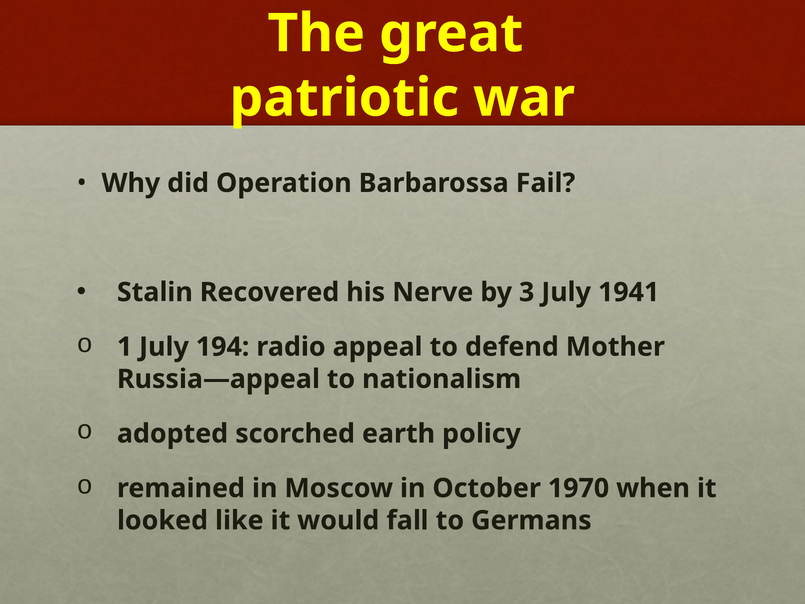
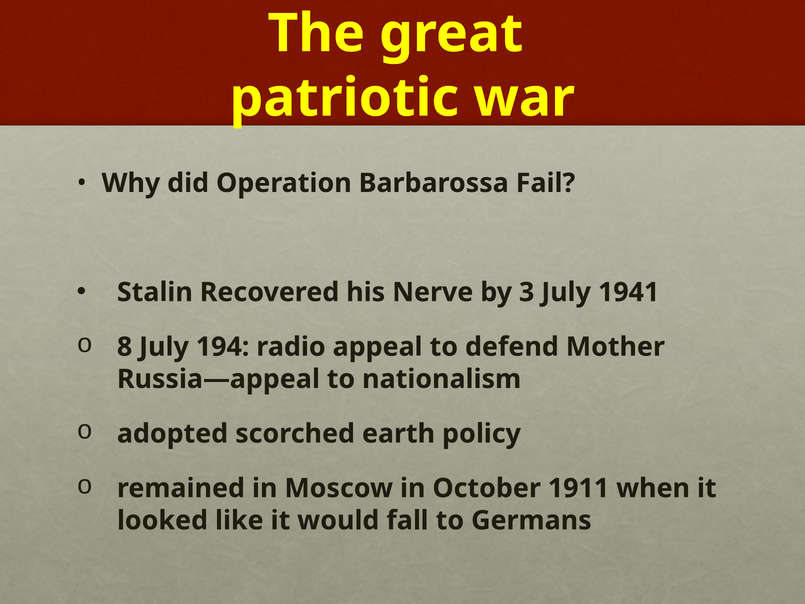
1: 1 -> 8 (125, 347)
1970: 1970 -> 1911 (578, 488)
